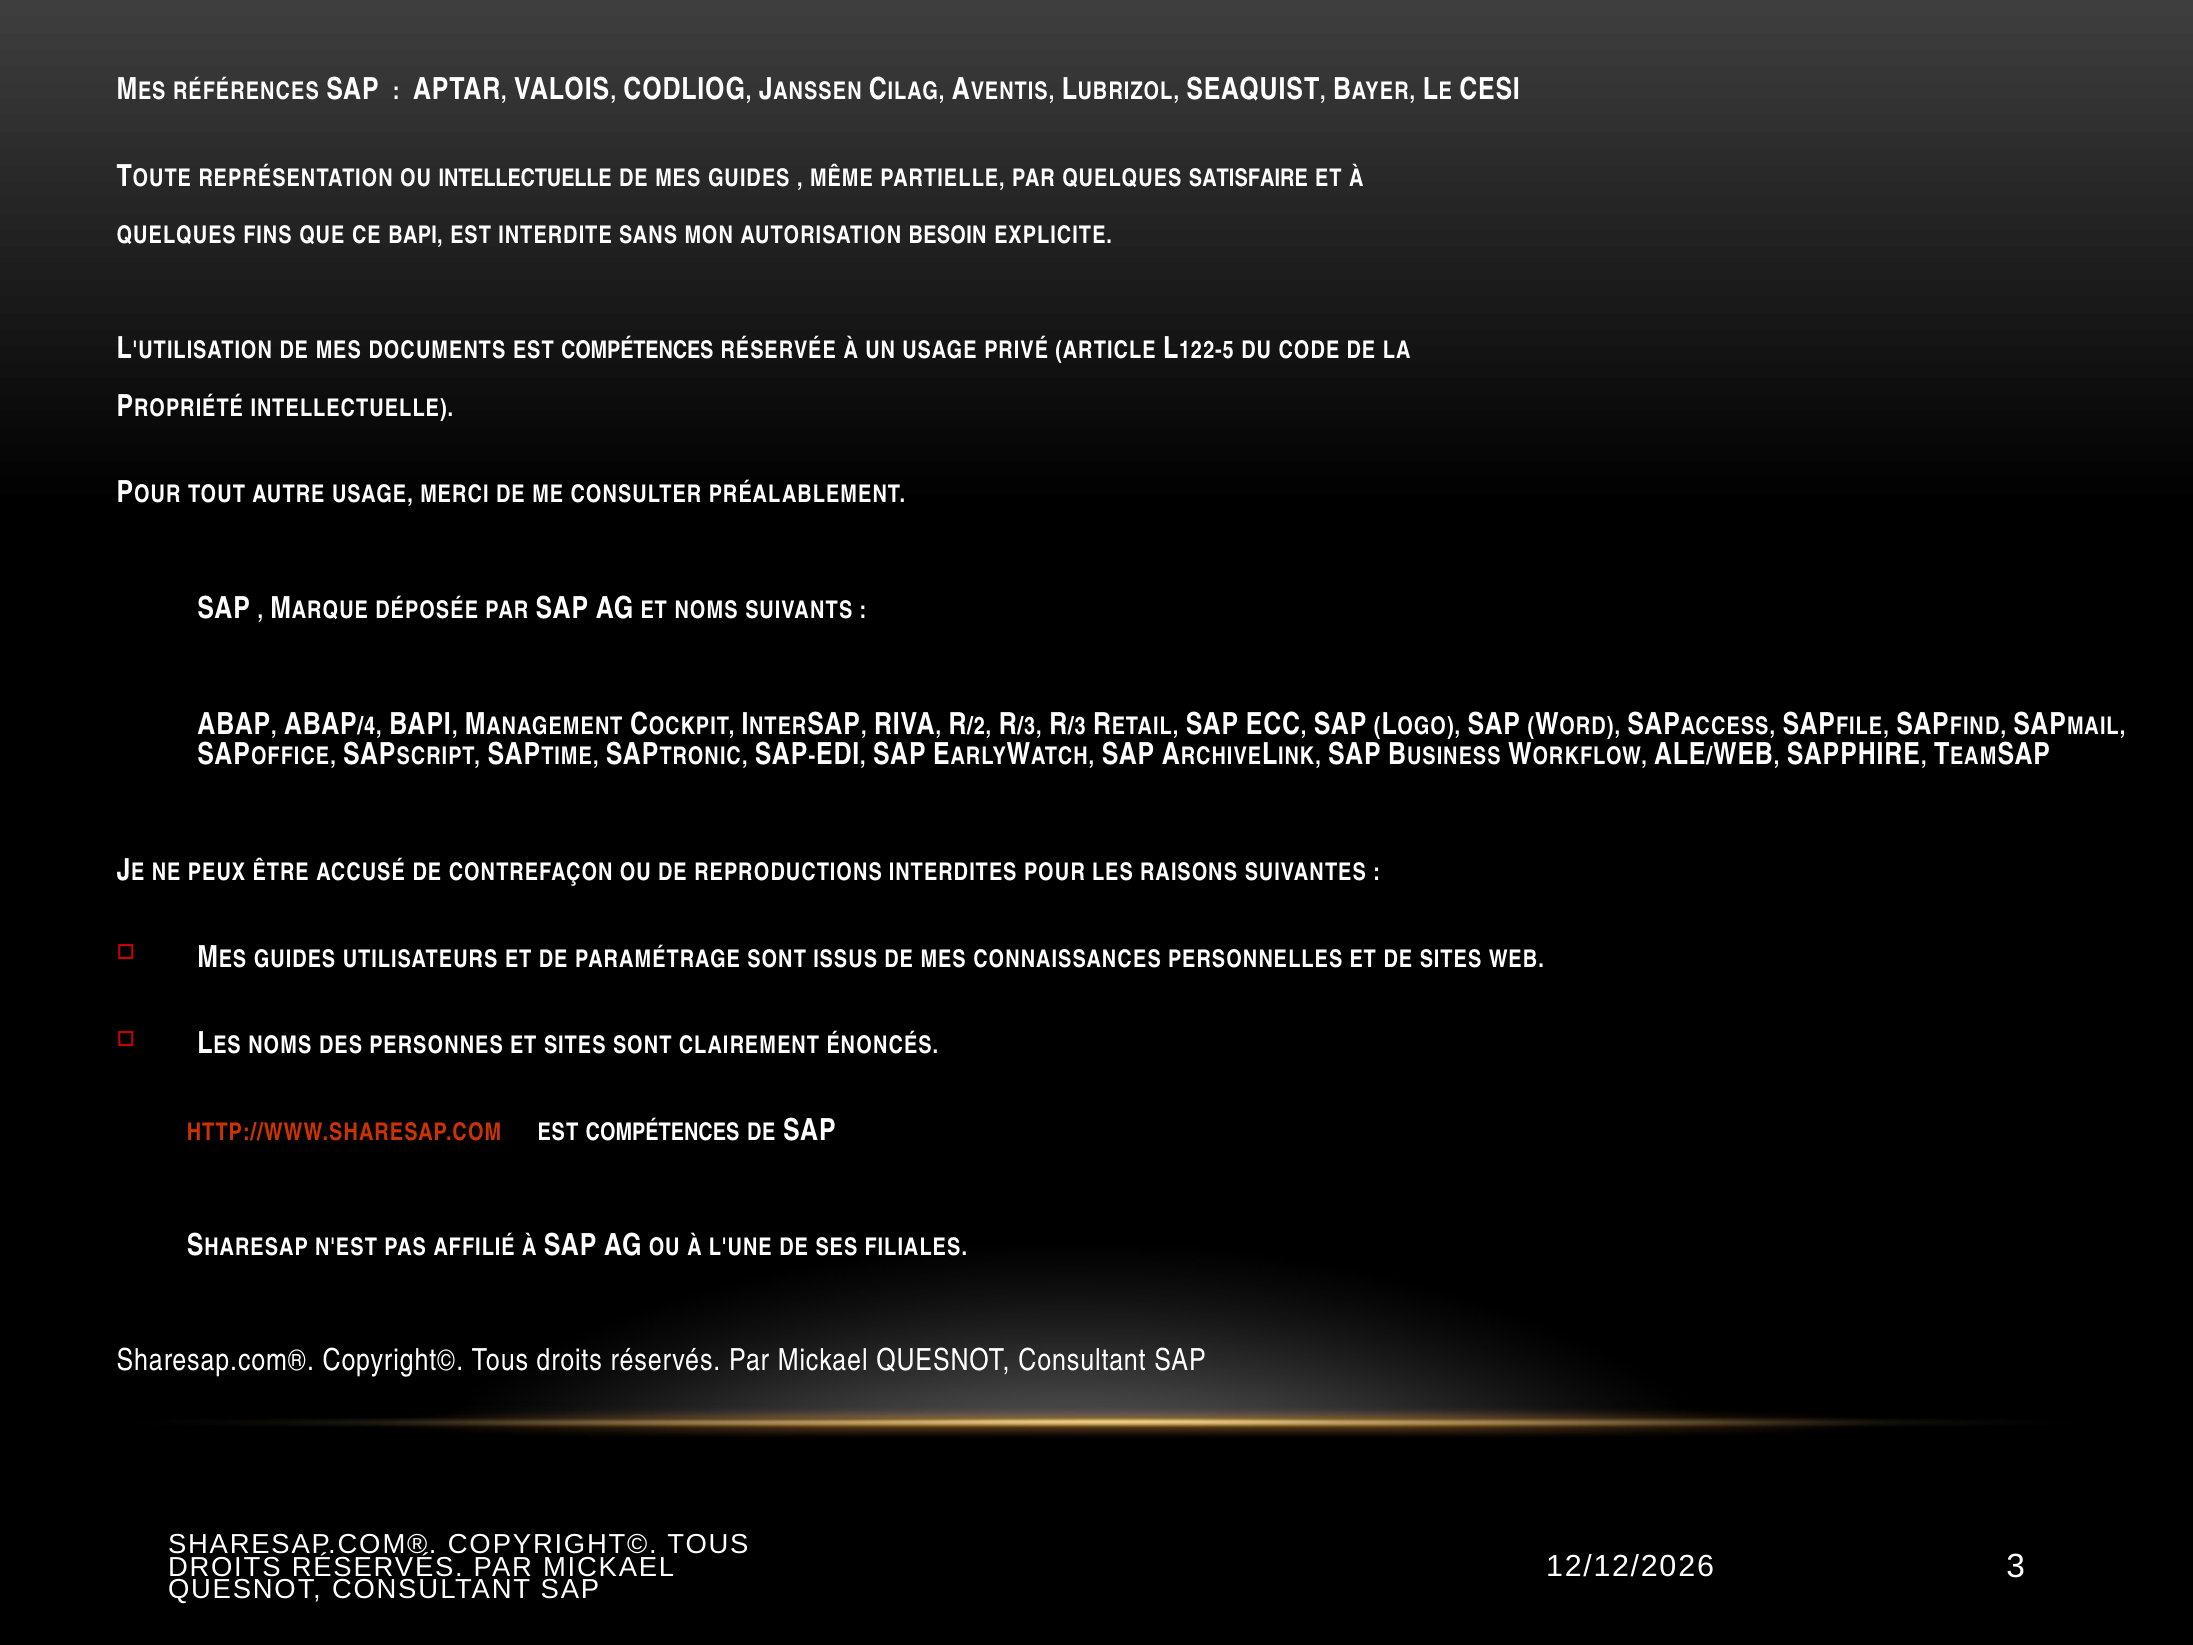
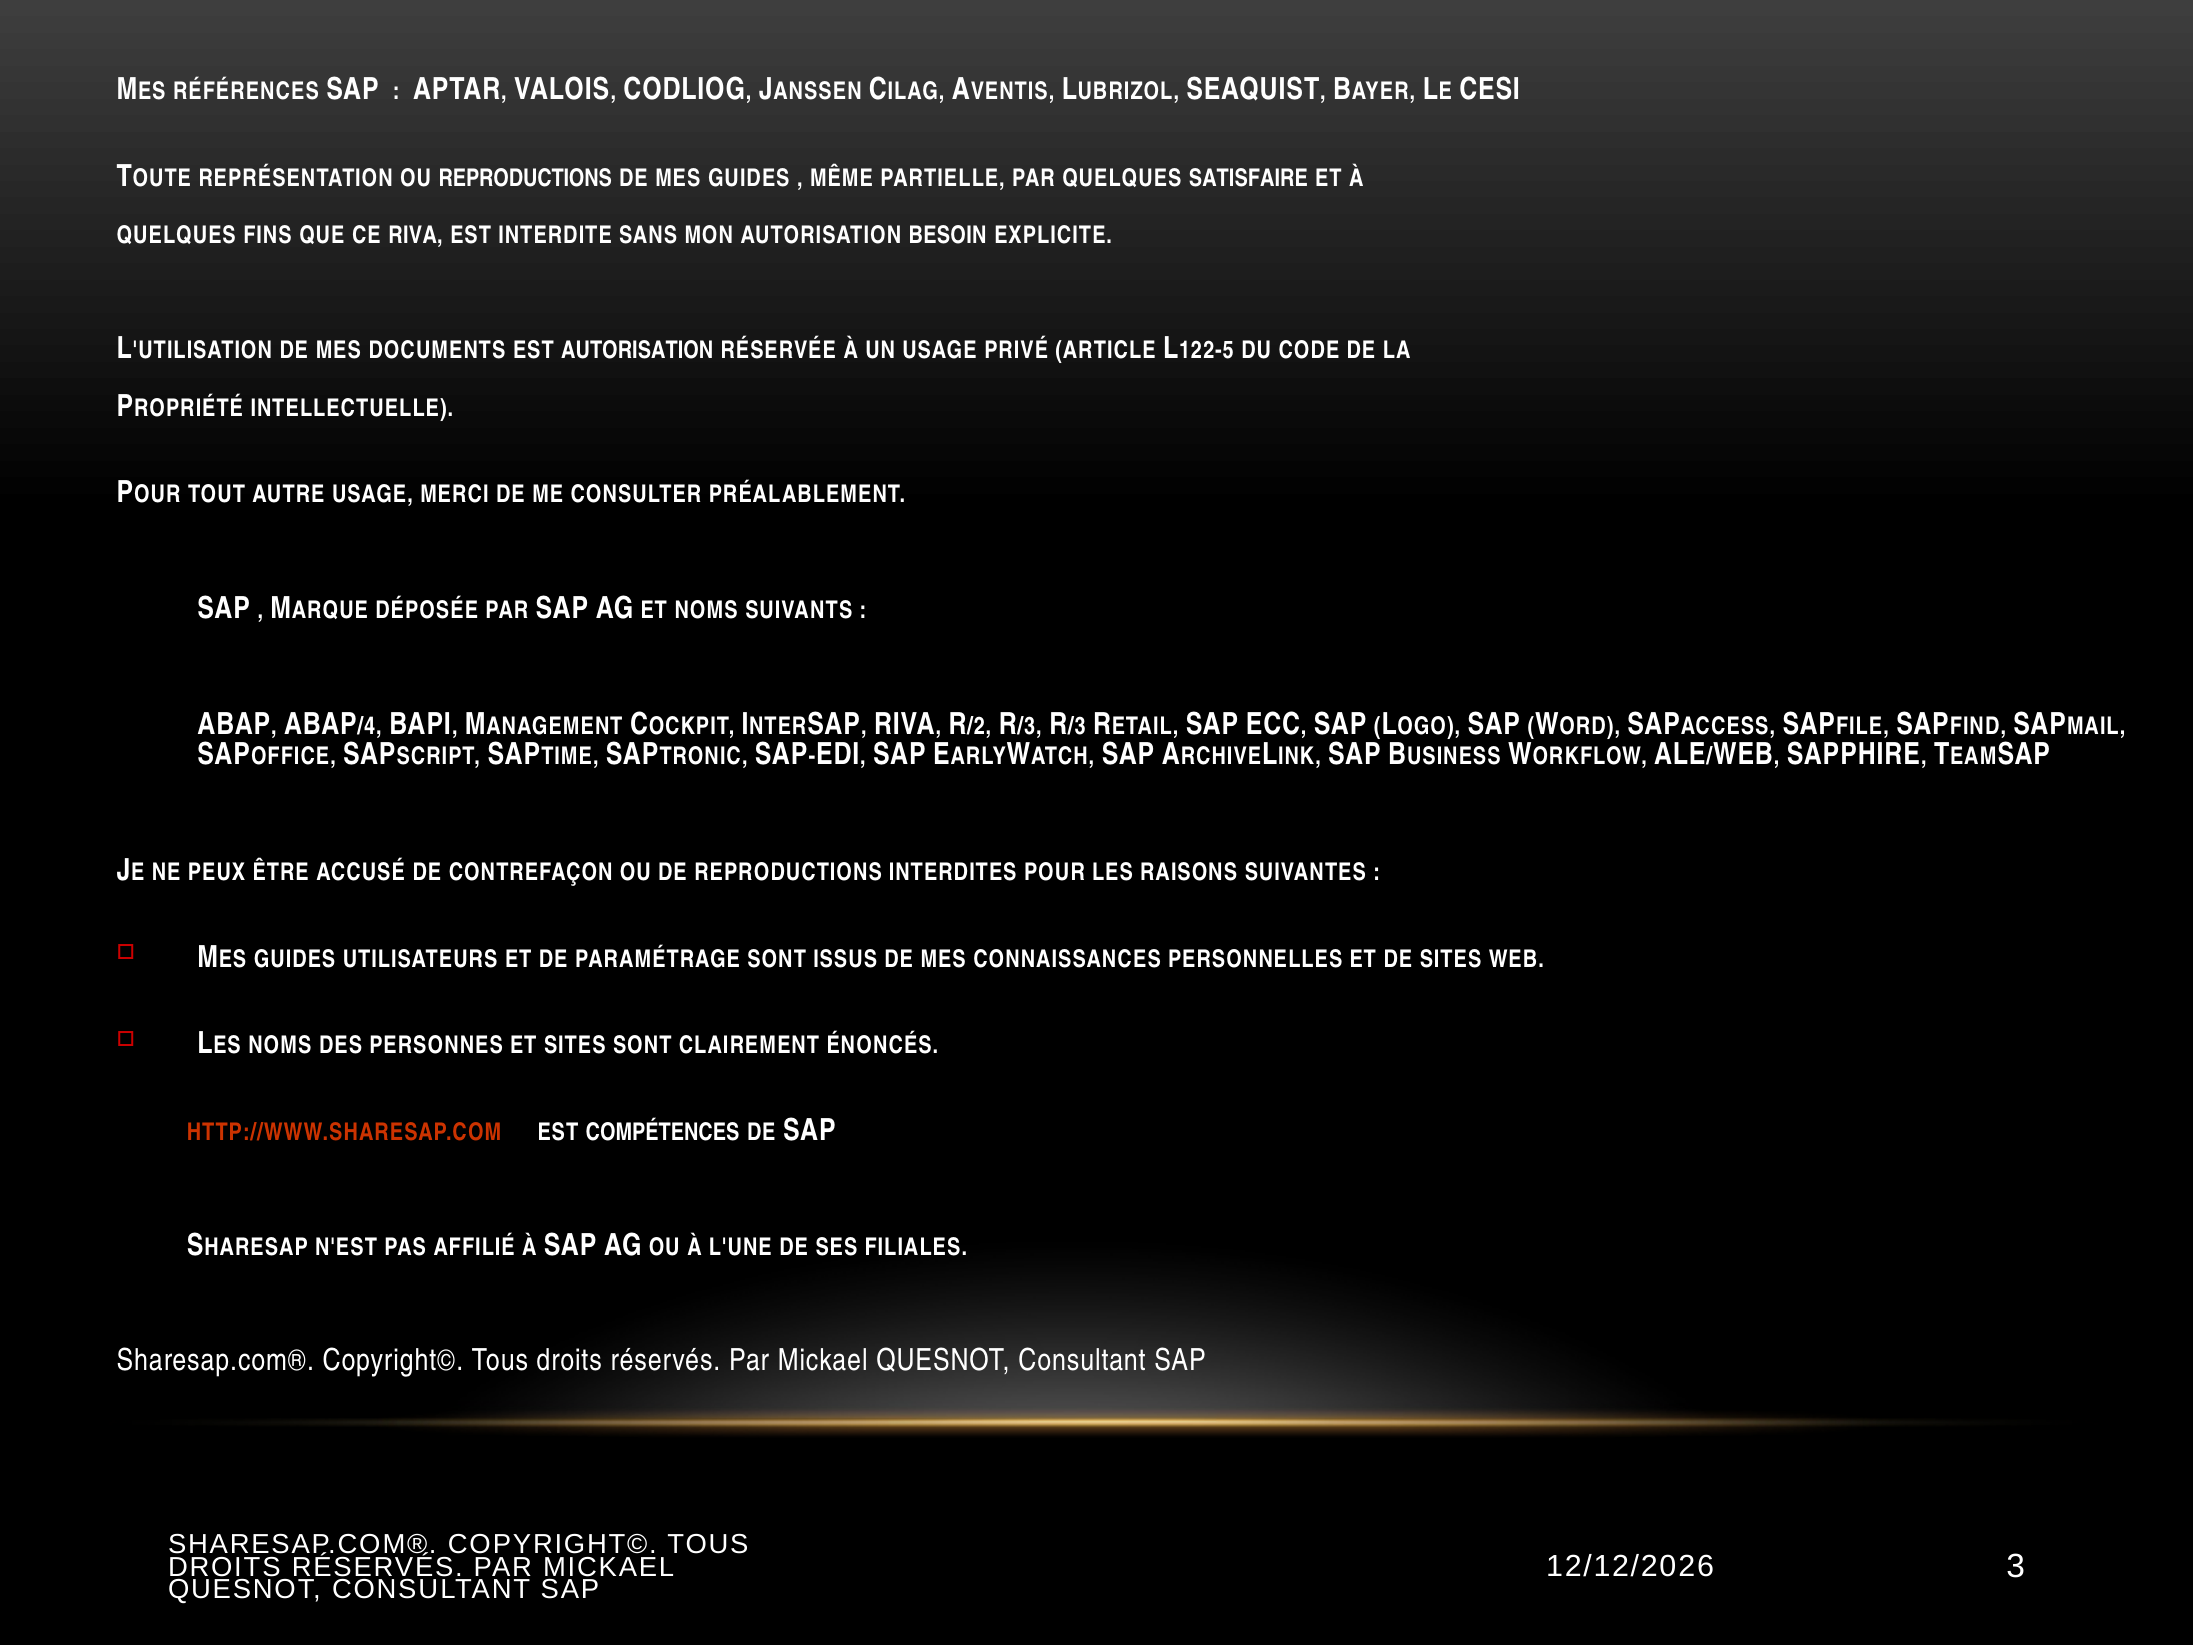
OU INTELLECTUELLE: INTELLECTUELLE -> REPRODUCTIONS (525, 178)
CE BAPI: BAPI -> RIVA (416, 235)
DOCUMENTS EST COMPÉTENCES: COMPÉTENCES -> AUTORISATION (637, 350)
